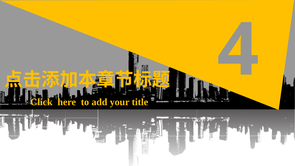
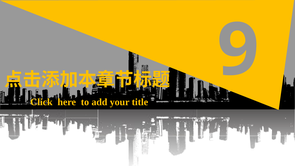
4: 4 -> 9 (238, 50)
